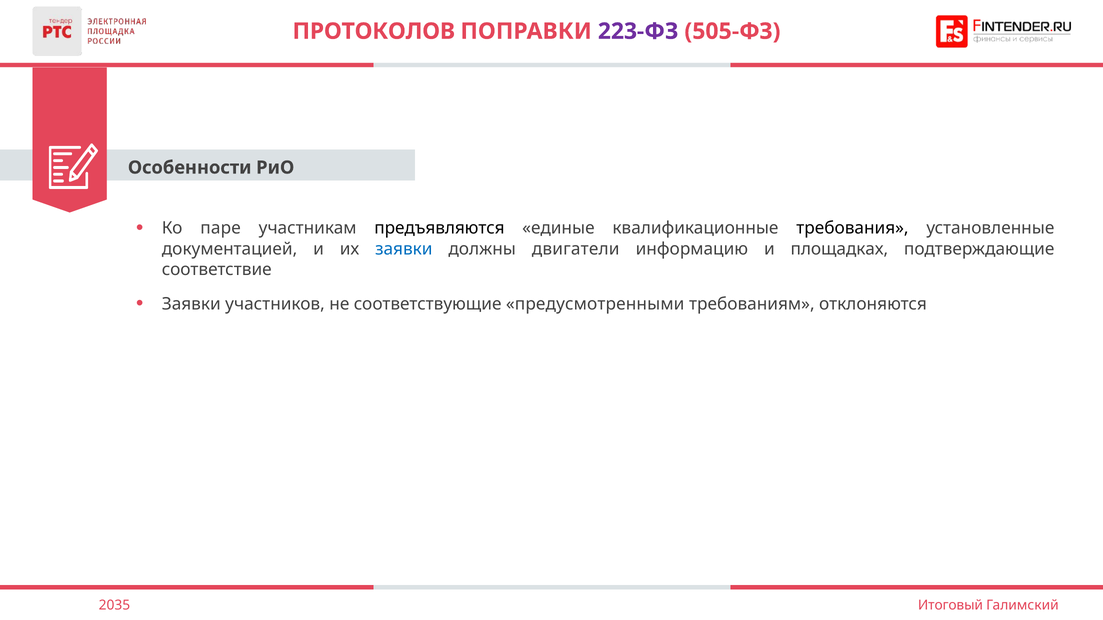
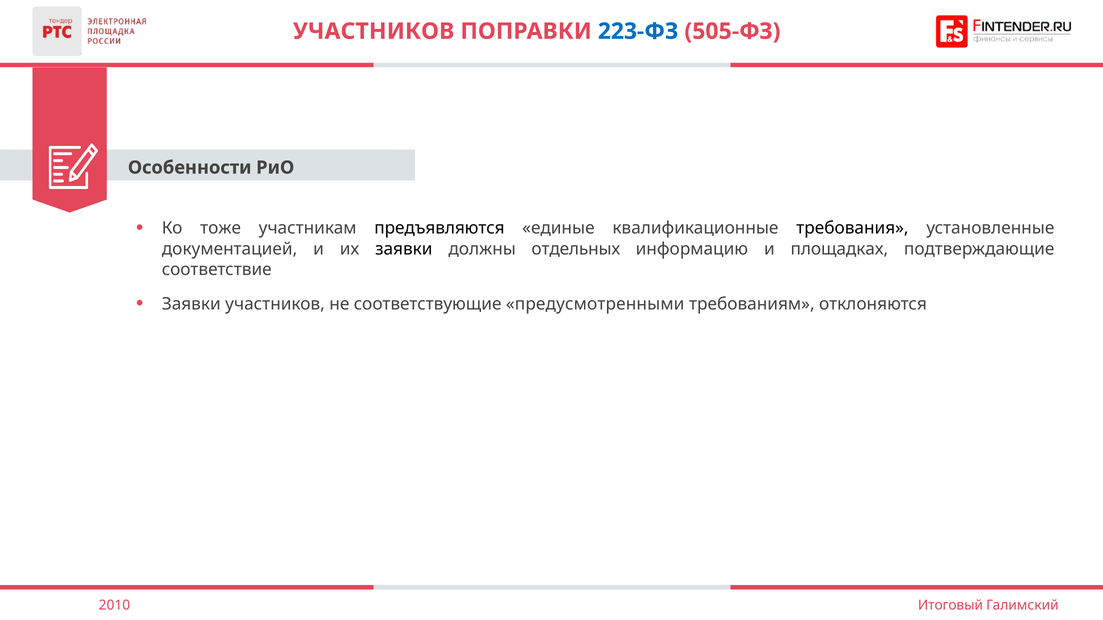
ПРОТОКОЛОВ: ПРОТОКОЛОВ -> УЧАСТНИКОВ (374, 31)
223-ФЗ colour: purple -> blue (638, 31)
паре: паре -> тоже (221, 228)
заявки colour: blue -> black (404, 249)
двигатели: двигатели -> отдельных (576, 249)
2035: 2035 -> 2010 (114, 605)
